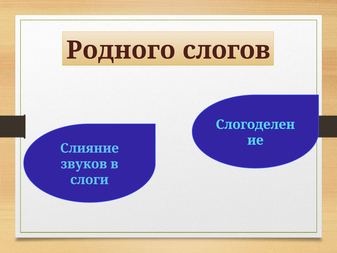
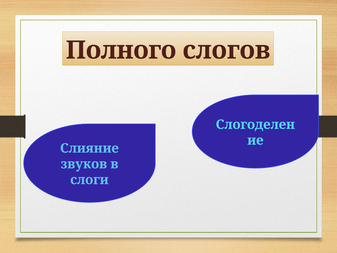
Родного: Родного -> Полного (121, 50)
